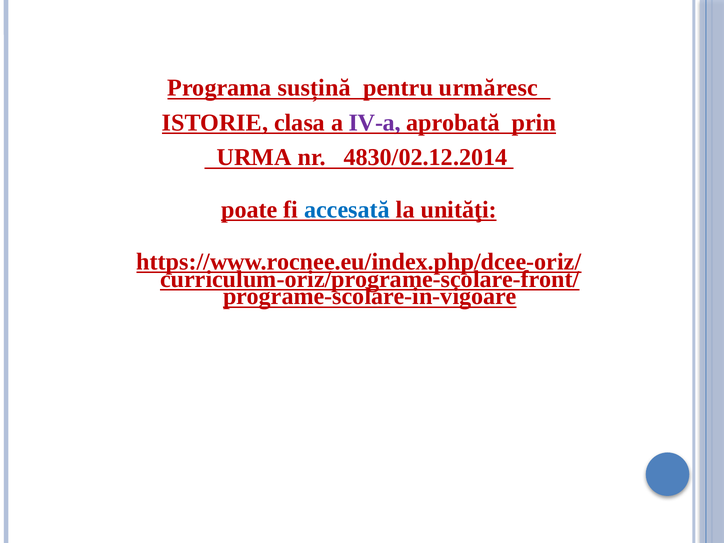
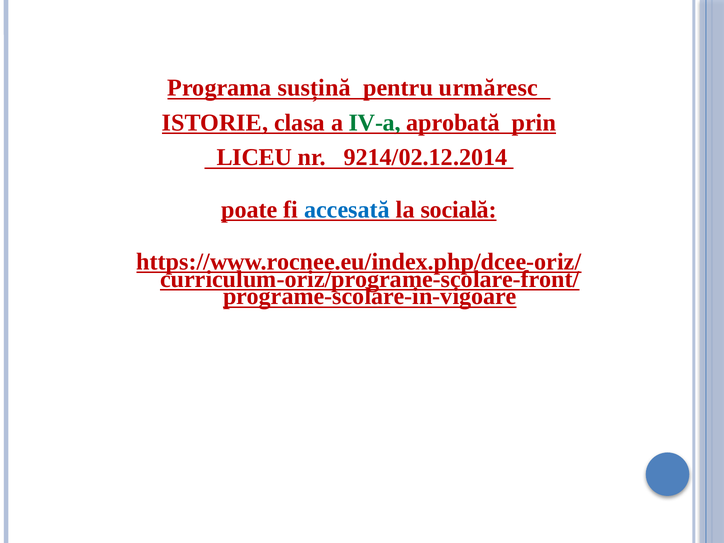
IV-a colour: purple -> green (375, 123)
URMA: URMA -> LICEU (254, 157)
4830/02.12.2014: 4830/02.12.2014 -> 9214/02.12.2014 (426, 157)
unităţi: unităţi -> socială (459, 210)
